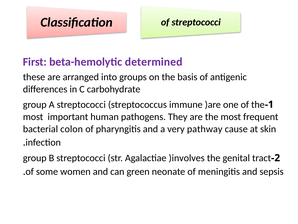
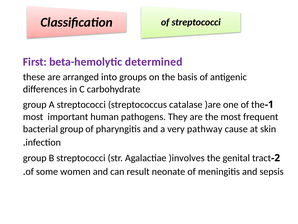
immune: immune -> catalase (186, 104)
bacterial colon: colon -> group (72, 129)
green: green -> result (138, 171)
